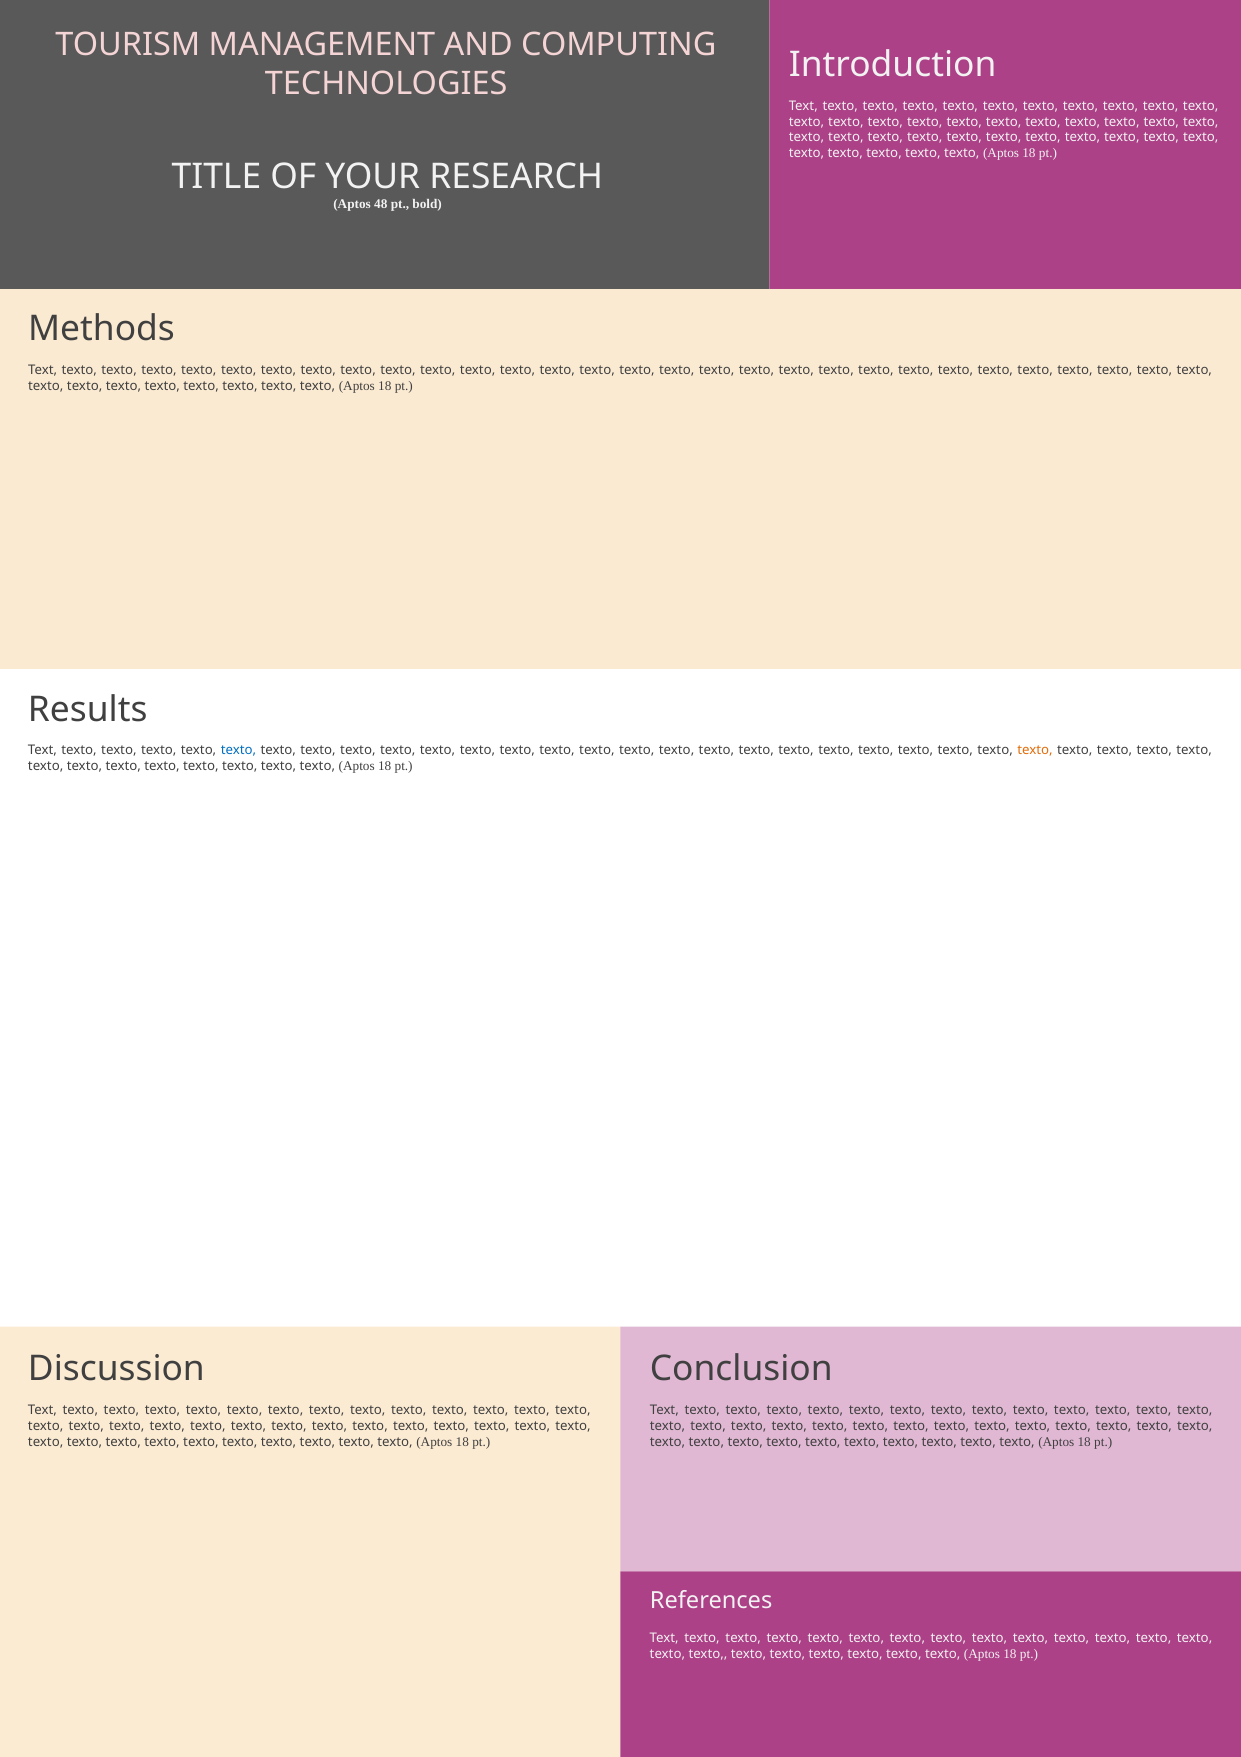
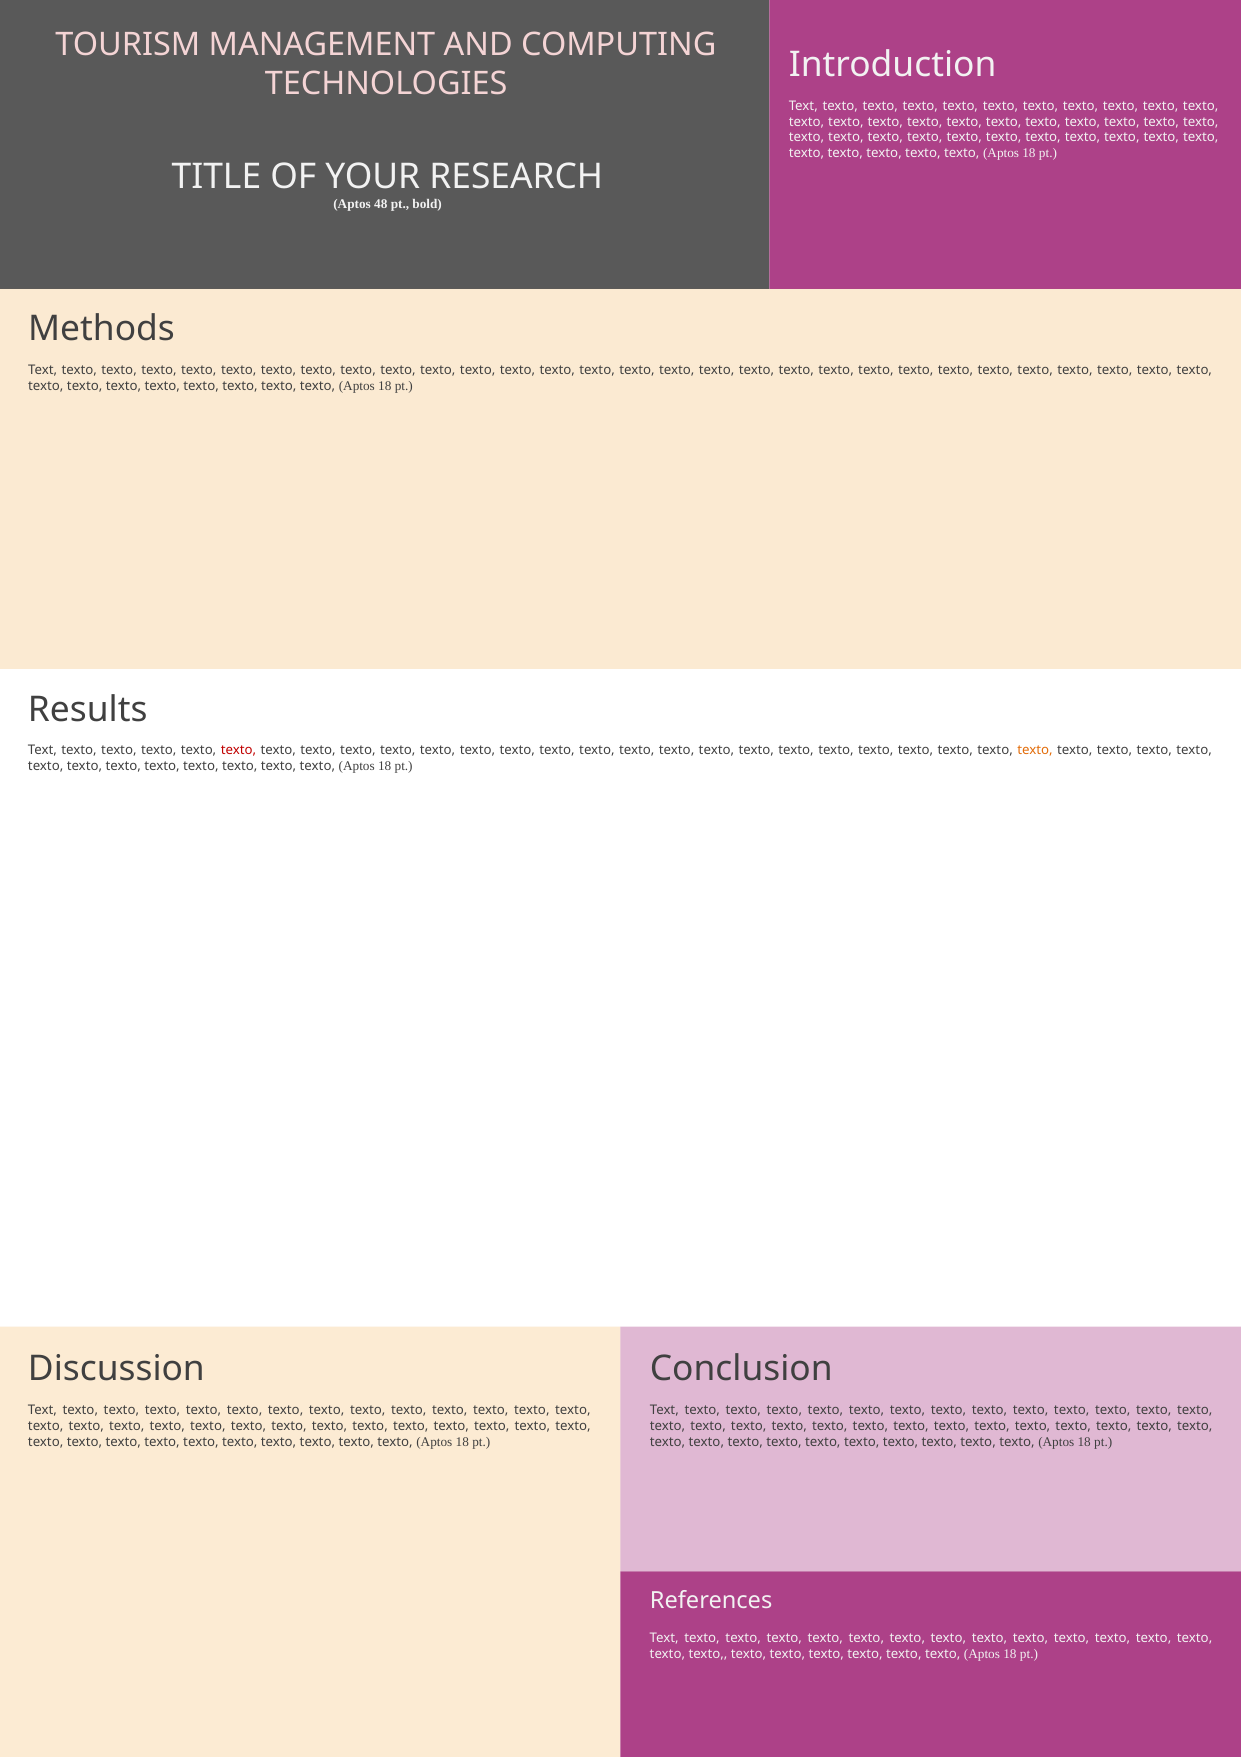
texto colour: blue -> red (239, 750)
